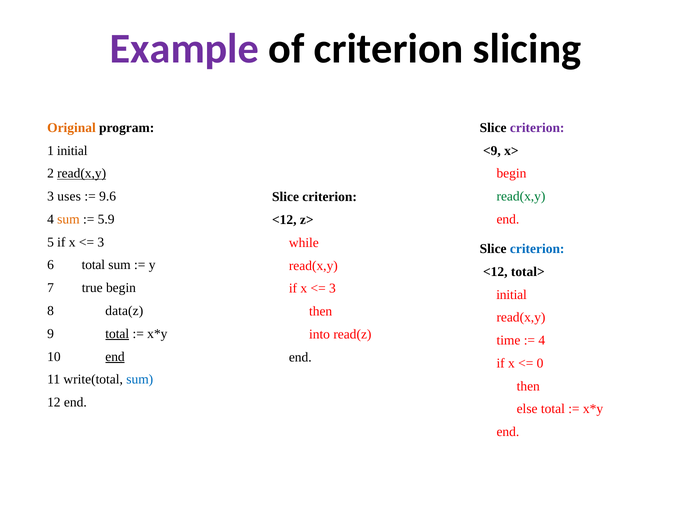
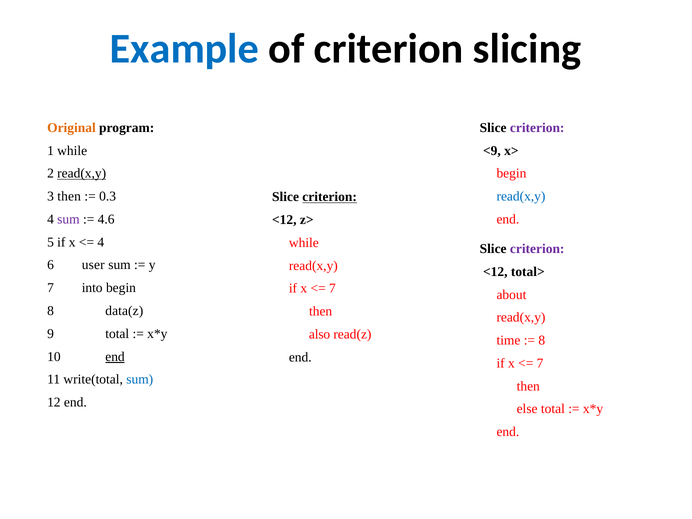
Example colour: purple -> blue (184, 49)
1 initial: initial -> while (72, 151)
3 uses: uses -> then (69, 196)
9.6: 9.6 -> 0.3 (108, 196)
read(x,y colour: green -> blue (521, 196)
criterion underline: none -> present (330, 197)
sum colour: orange -> purple (68, 219)
5.9: 5.9 -> 4.6 (106, 219)
3: 3 -> 4 (101, 242)
criterion colour: blue -> purple (537, 249)
total: total -> user (93, 265)
true: true -> into (92, 288)
3: 3 -> 7 (332, 288)
initial: initial -> about (511, 295)
total underline: present -> none (117, 334)
into: into -> also (320, 334)
4: 4 -> 8 (542, 340)
0: 0 -> 7 (540, 363)
